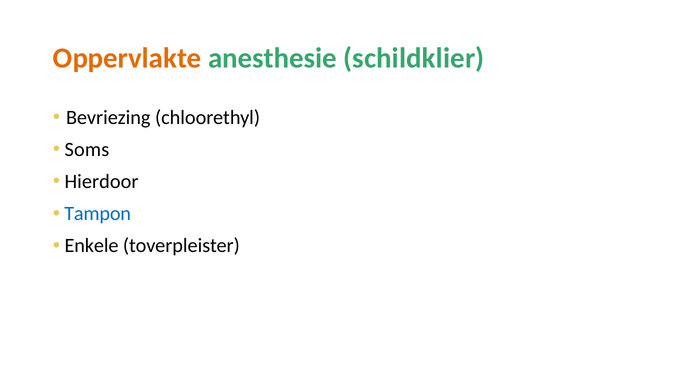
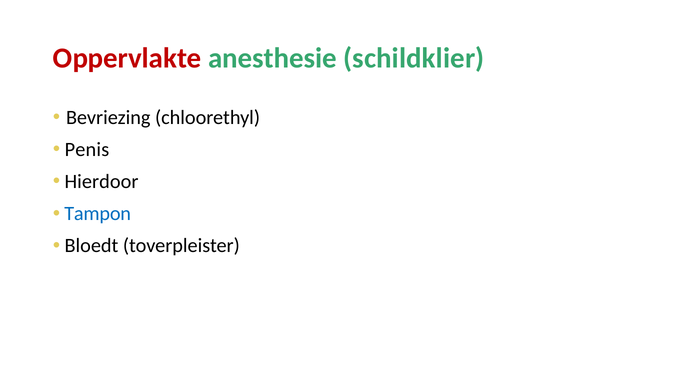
Oppervlakte colour: orange -> red (127, 58)
Soms: Soms -> Penis (87, 150)
Enkele: Enkele -> Bloedt (91, 246)
